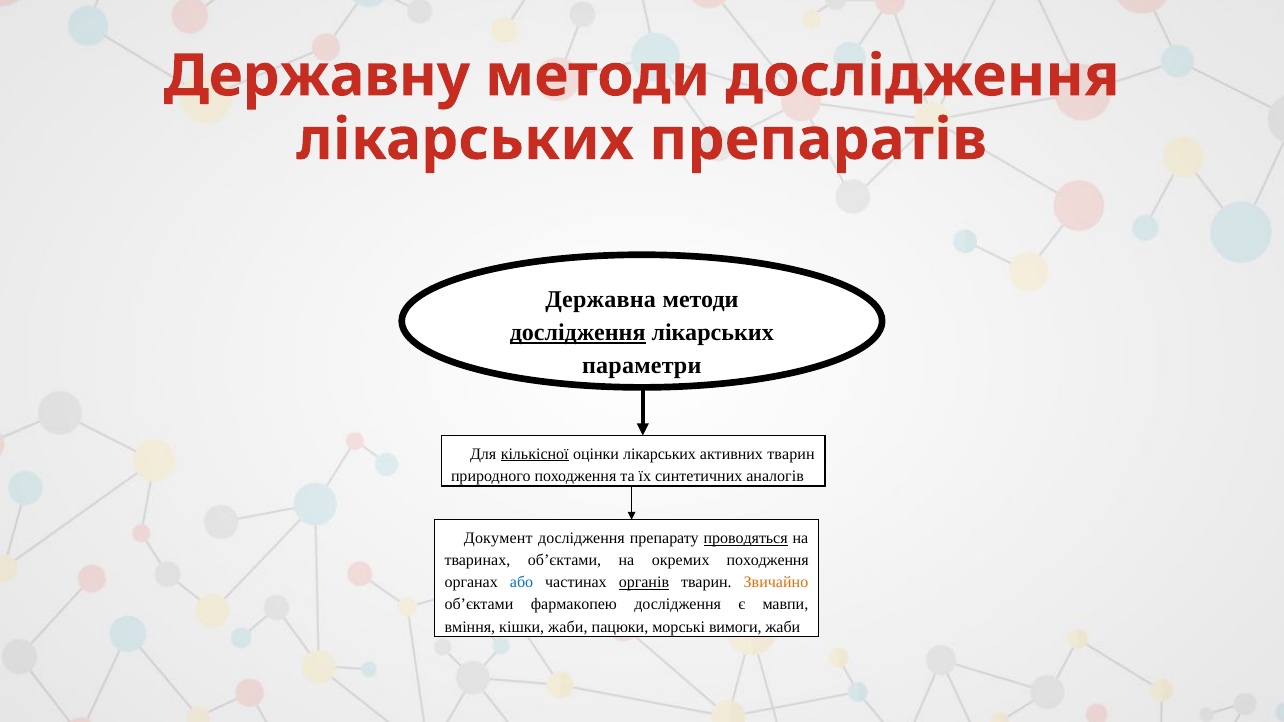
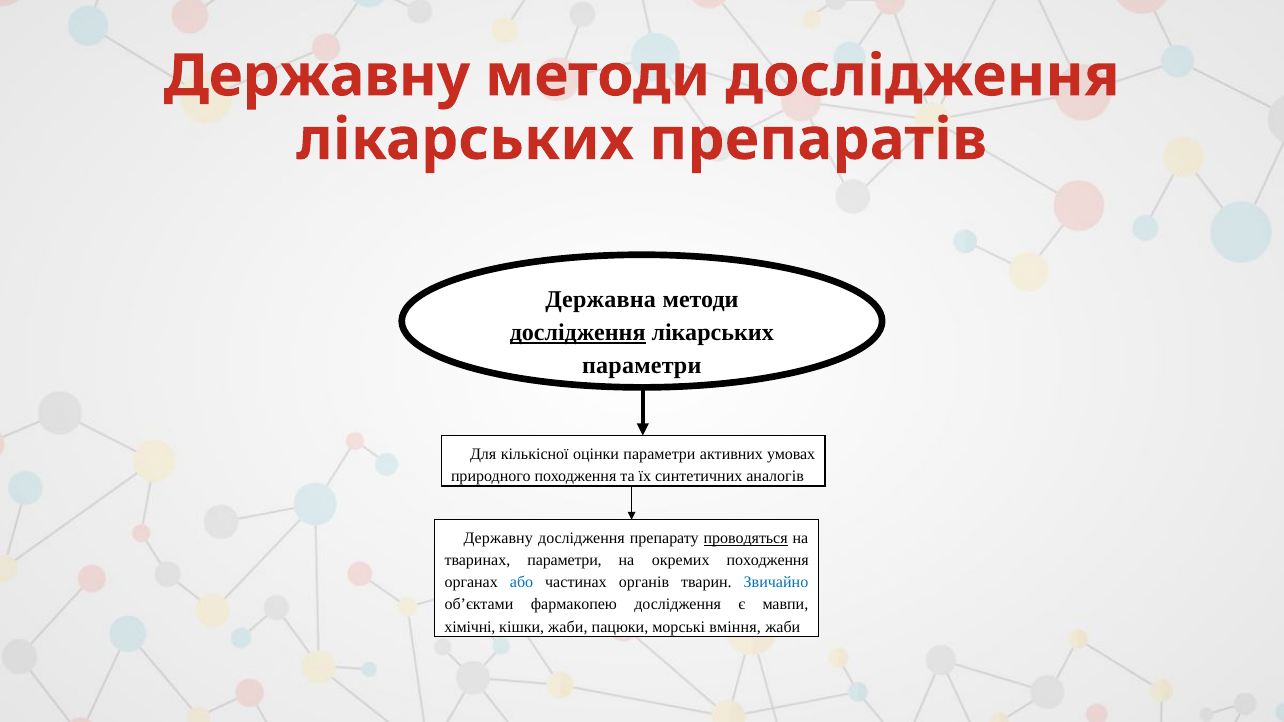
кількісної underline: present -> none (535, 454)
оцінки лікарських: лікарських -> параметри (659, 454)
активних тварин: тварин -> умовах (791, 454)
Документ: Документ -> Державну (498, 538)
тваринах обʼєктами: обʼєктами -> параметри (565, 561)
органів underline: present -> none (644, 583)
Звичайно colour: orange -> blue (776, 583)
вміння: вміння -> хімічні (470, 627)
вимоги: вимоги -> вміння (735, 627)
